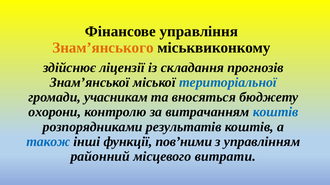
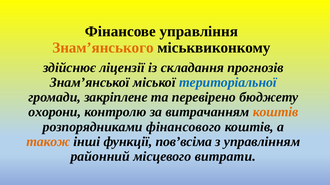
учасникам: учасникам -> закріплене (116, 97)
вносяться: вносяться -> перевірено (204, 97)
коштів colour: blue -> orange (276, 112)
результатів: результатів -> фінансового (184, 127)
також colour: blue -> orange (48, 142)
пов’ними: пов’ними -> пов’всіма (184, 142)
